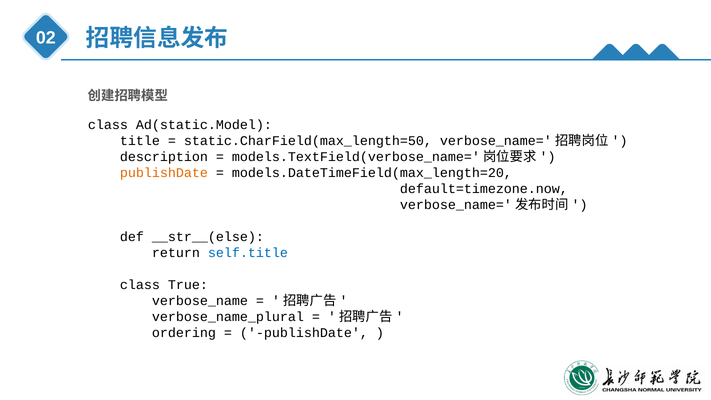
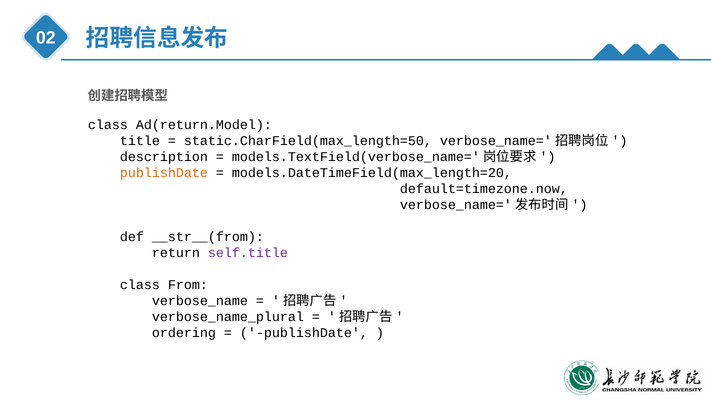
Ad(static.Model: Ad(static.Model -> Ad(return.Model (204, 125)
__str__(else: __str__(else -> __str__(from (208, 237)
self.title colour: blue -> purple (248, 253)
True: True -> From (188, 285)
